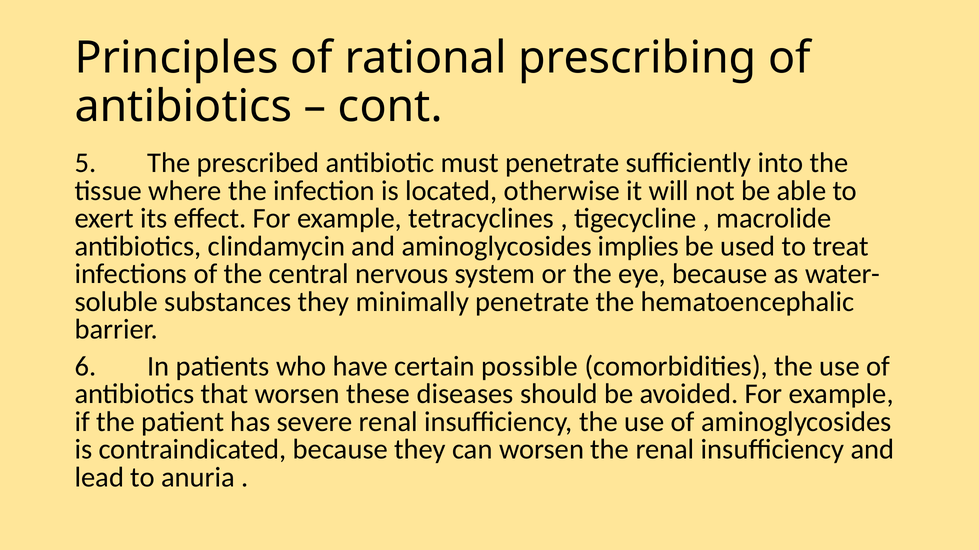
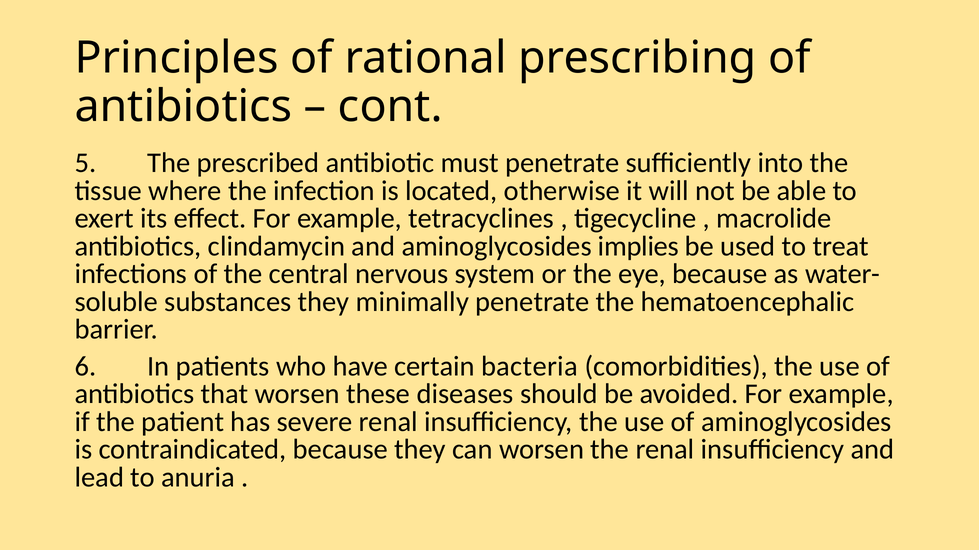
possible: possible -> bacteria (530, 367)
